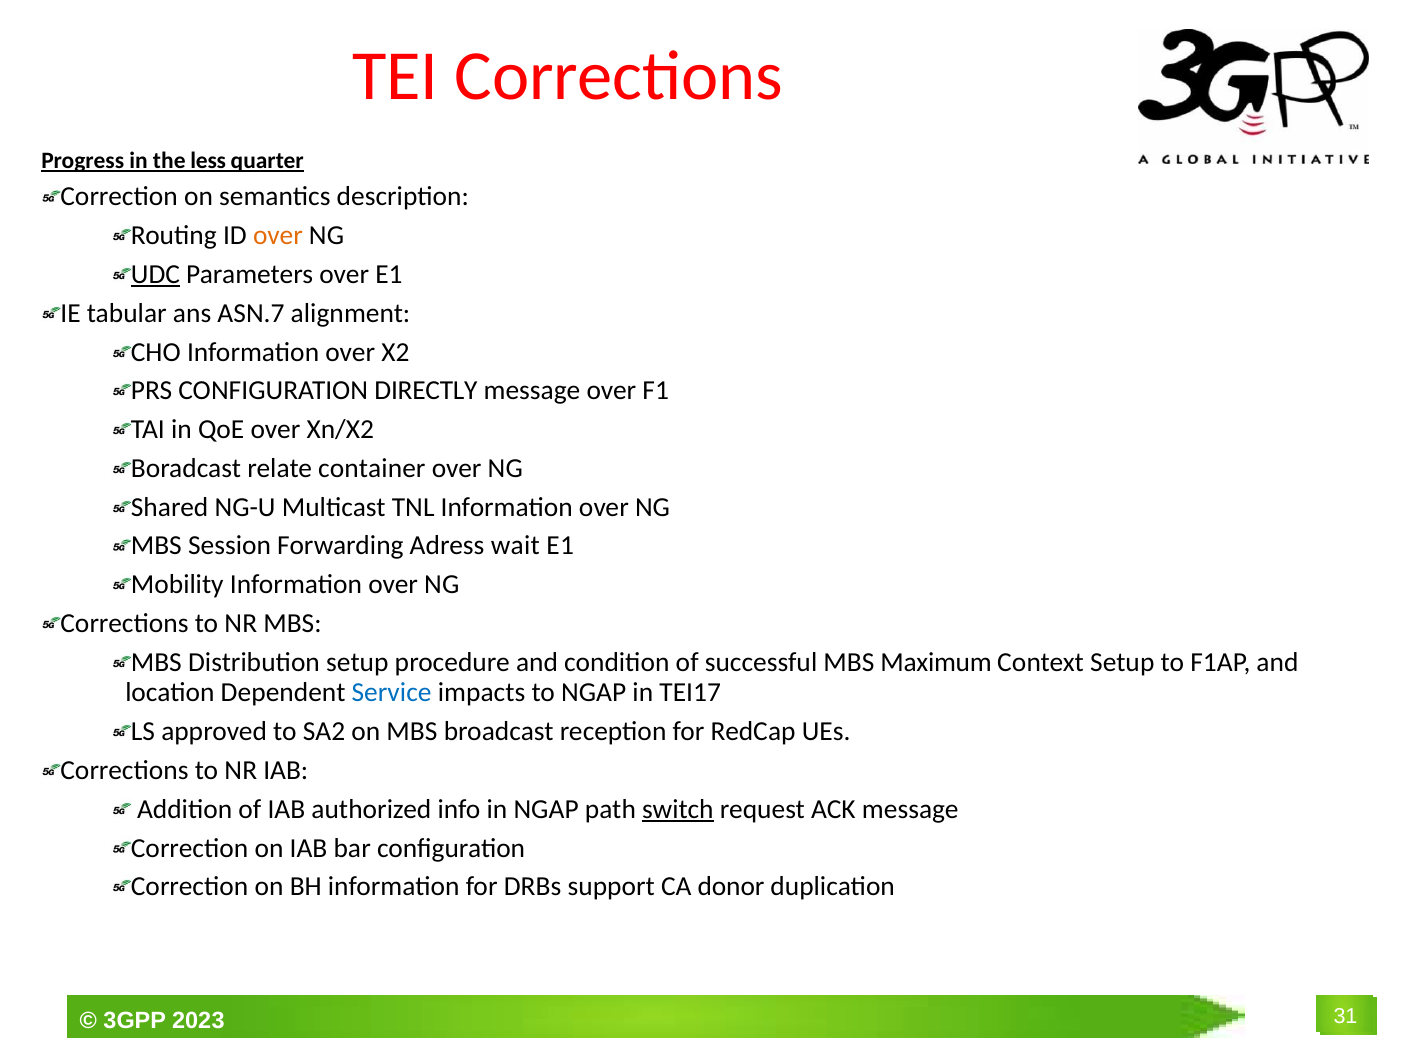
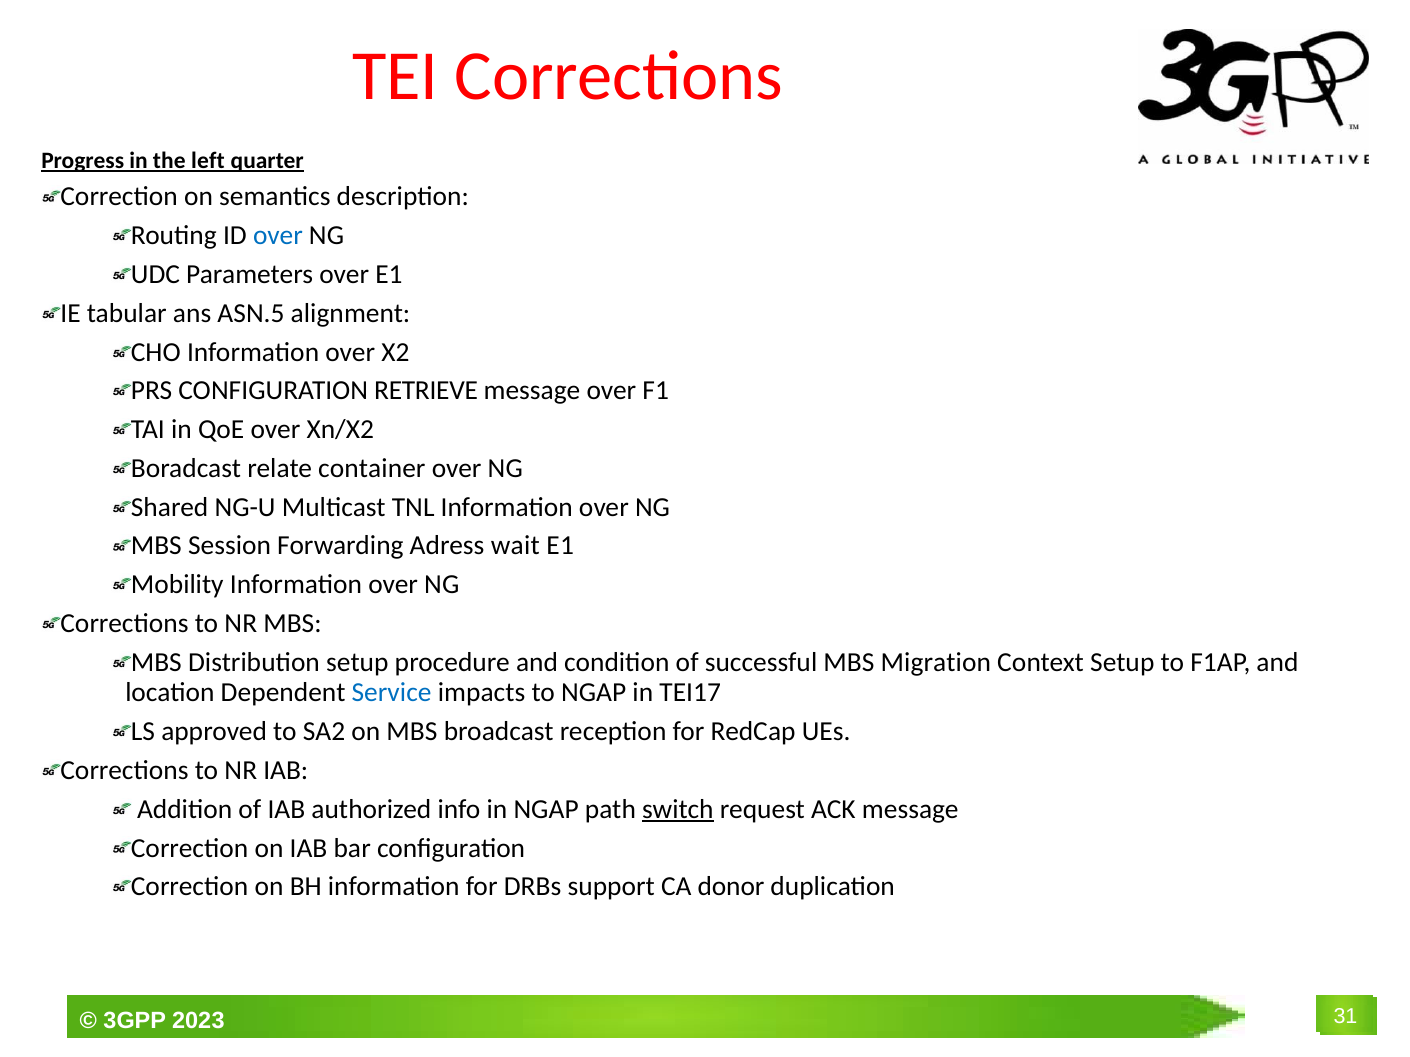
less: less -> left (208, 161)
over colour: orange -> blue (278, 236)
UDC underline: present -> none (155, 275)
ASN.7: ASN.7 -> ASN.5 (251, 313)
DIRECTLY: DIRECTLY -> RETRIEVE (426, 391)
Maximum: Maximum -> Migration (936, 663)
